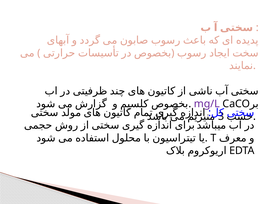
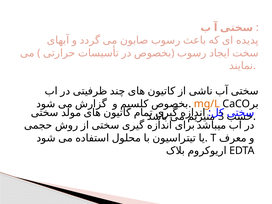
mg/L colour: purple -> orange (207, 104)
